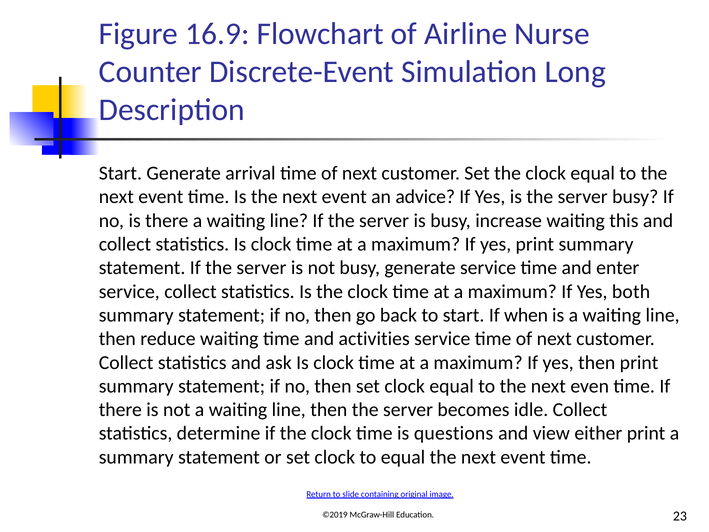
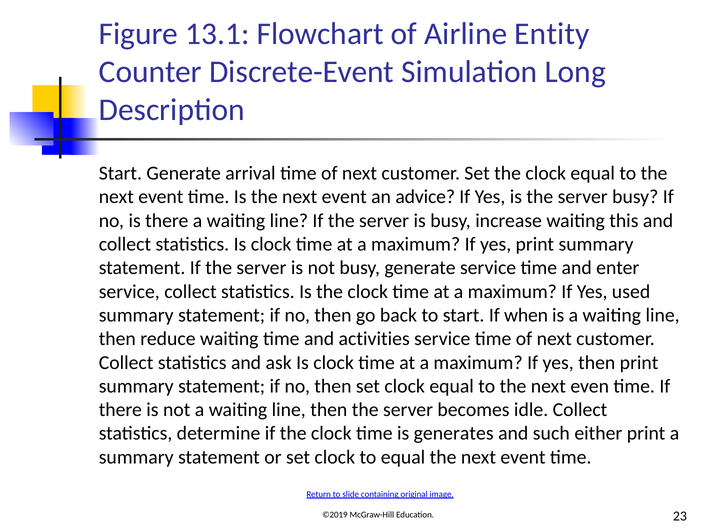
16.9: 16.9 -> 13.1 (217, 34)
Nurse: Nurse -> Entity (552, 34)
both: both -> used (631, 291)
questions: questions -> generates (454, 433)
view: view -> such (551, 433)
